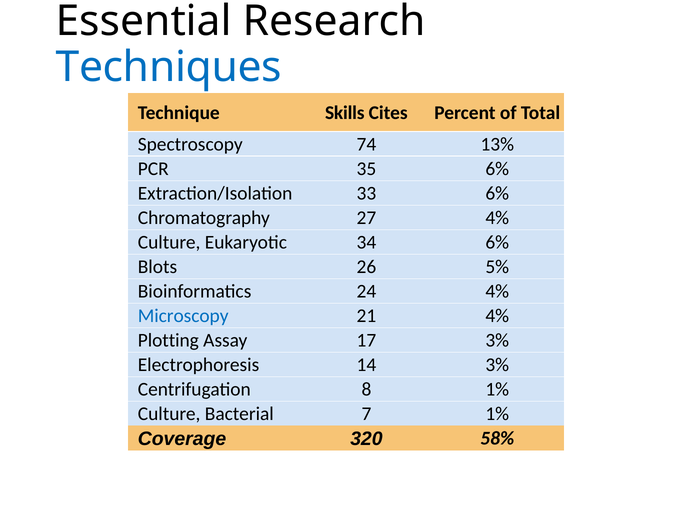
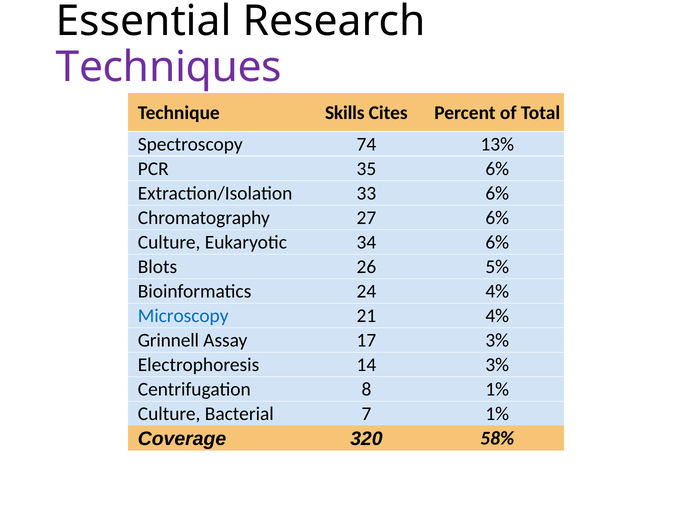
Techniques colour: blue -> purple (169, 67)
27 4%: 4% -> 6% (497, 218)
Plotting: Plotting -> Grinnell (168, 340)
